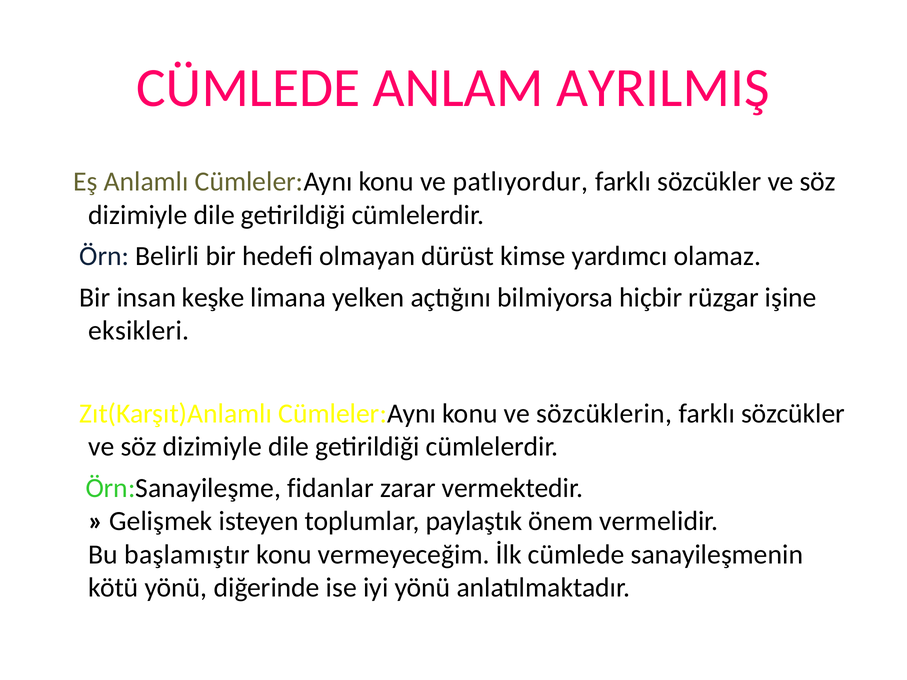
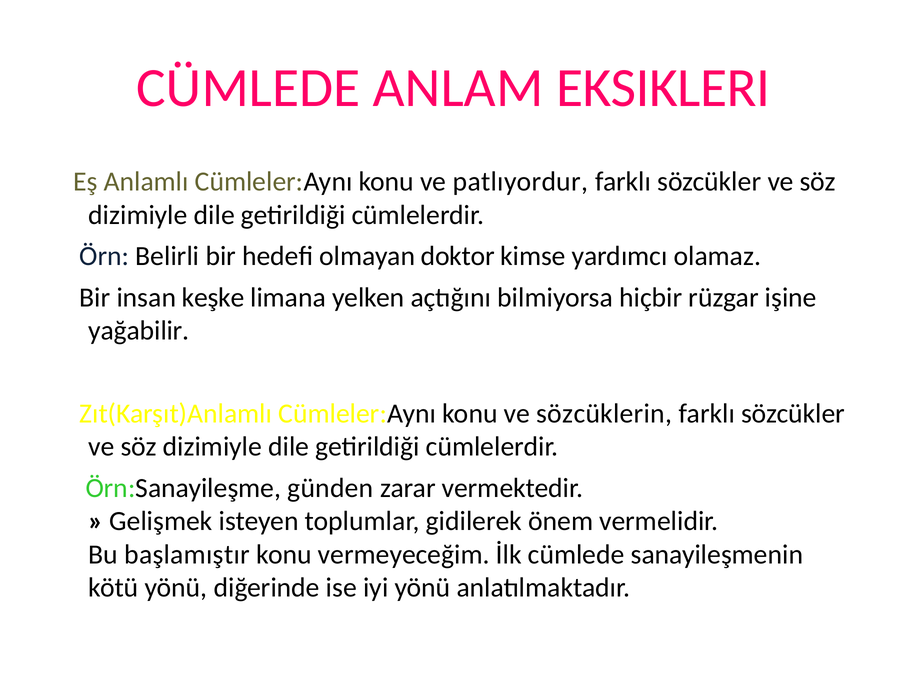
AYRILMIŞ: AYRILMIŞ -> EKSIKLERI (663, 88)
dürüst: dürüst -> doktor (458, 256)
eksikleri: eksikleri -> yağabilir (139, 331)
fidanlar: fidanlar -> günden (330, 488)
paylaştık: paylaştık -> gidilerek (474, 521)
